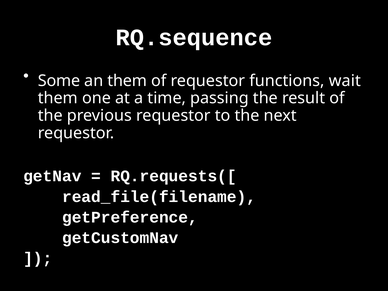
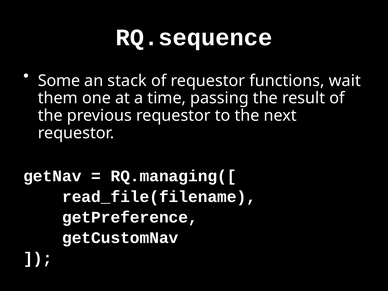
an them: them -> stack (127, 81)
RQ.requests([: RQ.requests([ -> RQ.managing([ (174, 176)
